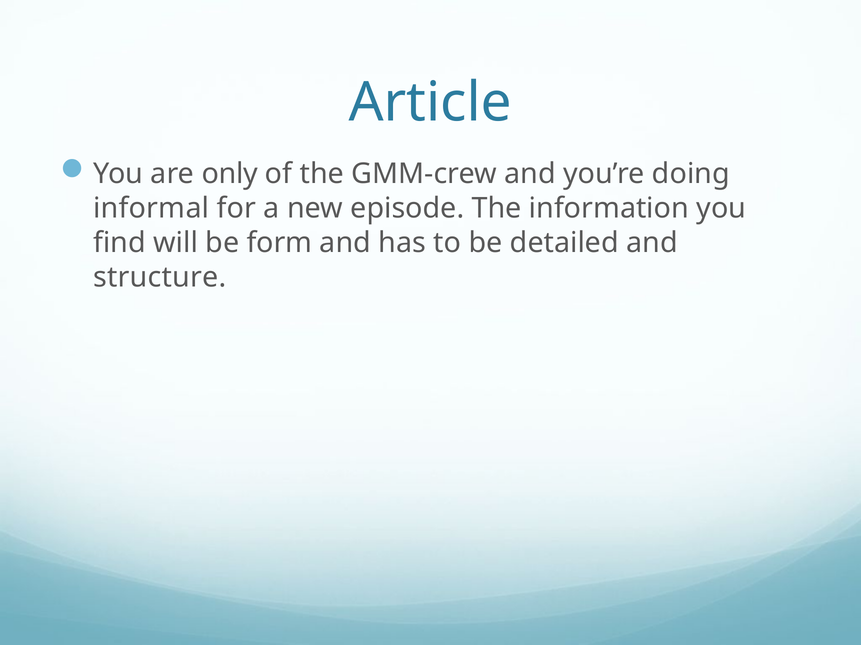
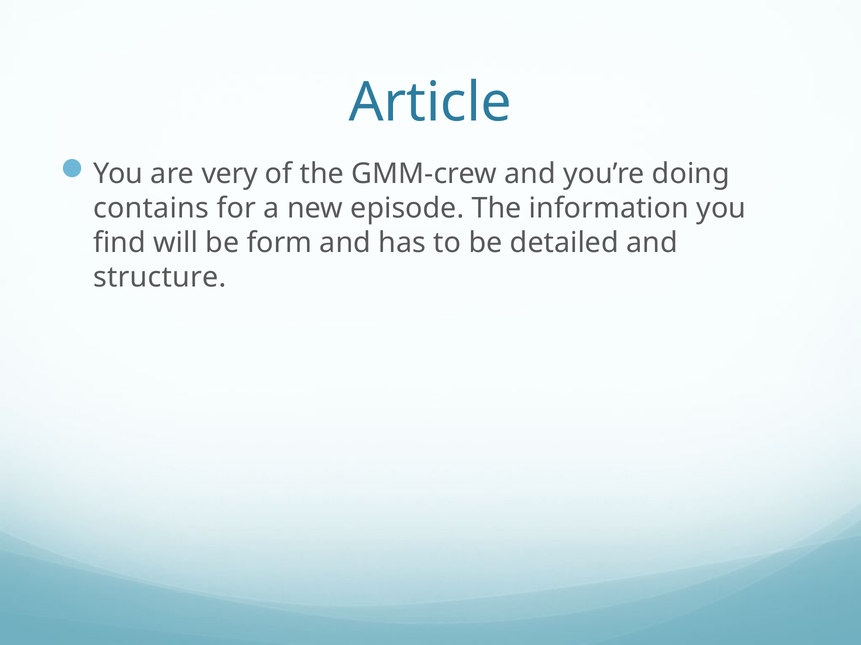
only: only -> very (230, 174)
informal: informal -> contains (151, 209)
